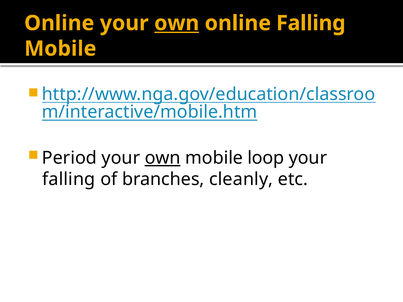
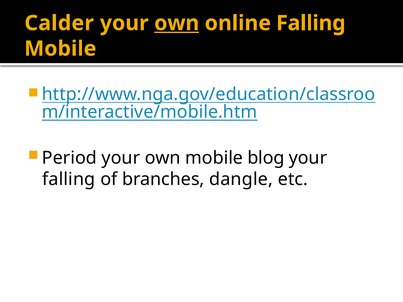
Online: Online -> Calder (59, 23)
own underline: present -> none (163, 158)
loop: loop -> blog (266, 158)
cleanly: cleanly -> dangle (241, 180)
